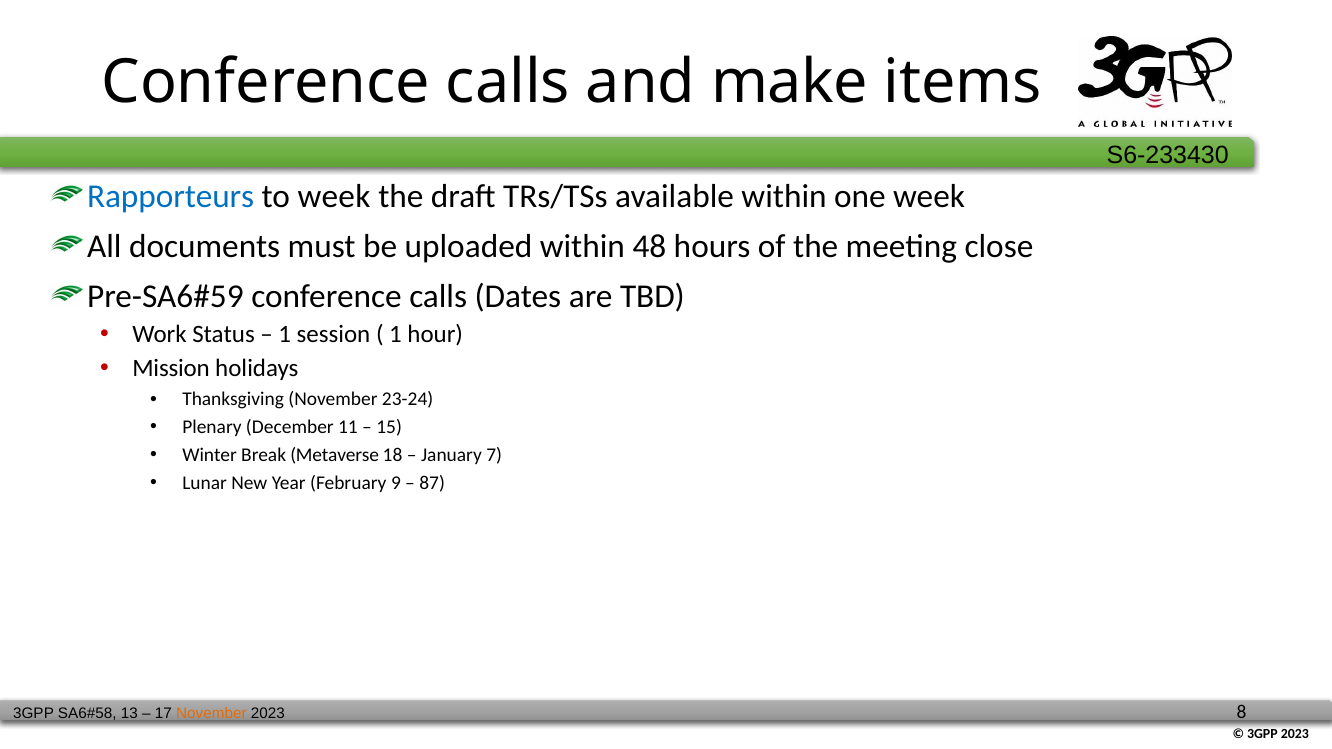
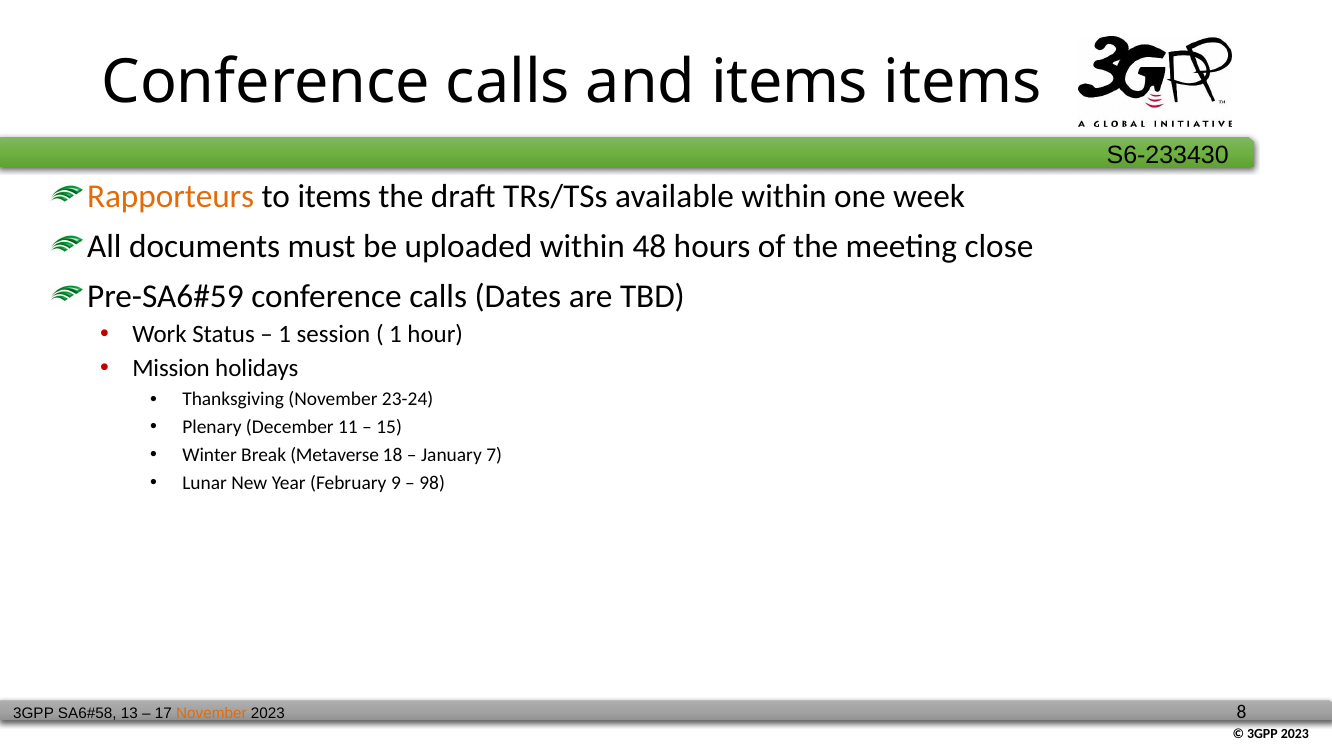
and make: make -> items (790, 83)
Rapporteurs colour: blue -> orange (171, 197)
to week: week -> items (334, 197)
87: 87 -> 98 (432, 483)
